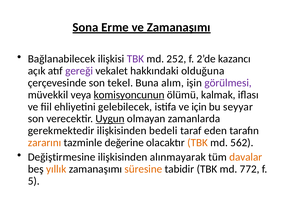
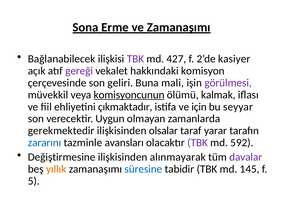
252: 252 -> 427 (176, 59)
kazancı: kazancı -> kasiyer (234, 59)
olduğuna: olduğuna -> komisyon (203, 71)
tekel: tekel -> geliri (120, 83)
alım: alım -> mali (173, 83)
gelebilecek: gelebilecek -> çıkmaktadır (125, 107)
Uygun underline: present -> none (110, 119)
bedeli: bedeli -> olsalar (163, 131)
eden: eden -> yarar (216, 131)
zararını colour: orange -> blue (45, 143)
değerine: değerine -> avansları (124, 143)
TBK colour: orange -> purple (198, 143)
562: 562 -> 592 (242, 143)
davalar colour: orange -> purple (246, 157)
süresine colour: orange -> blue (143, 169)
772: 772 -> 145 (250, 169)
